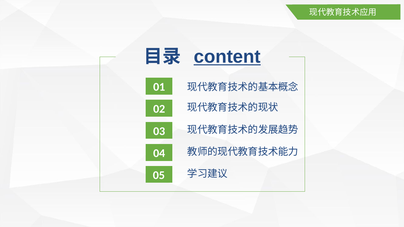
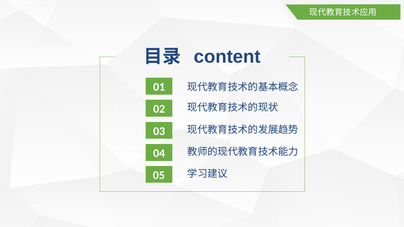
content underline: present -> none (227, 57)
